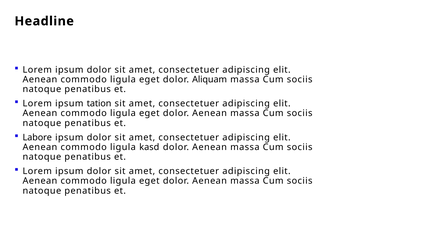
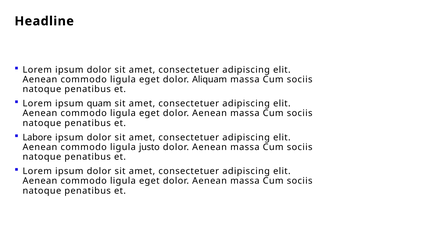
tation: tation -> quam (99, 103)
kasd: kasd -> justo (149, 147)
